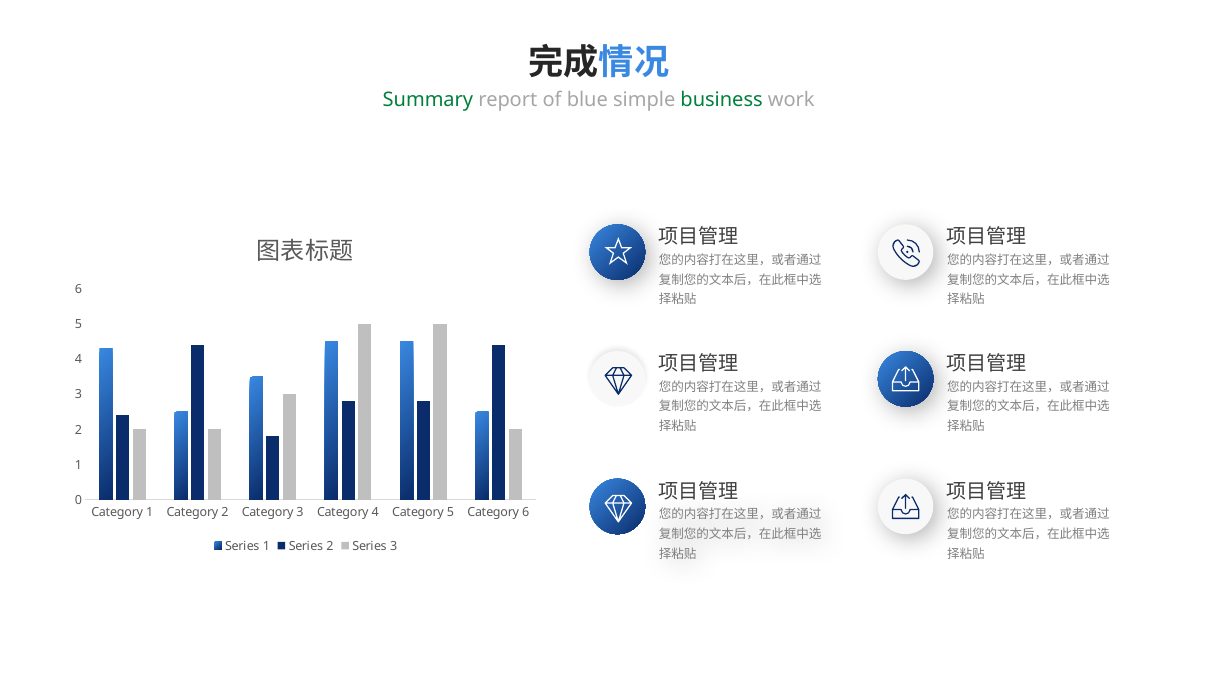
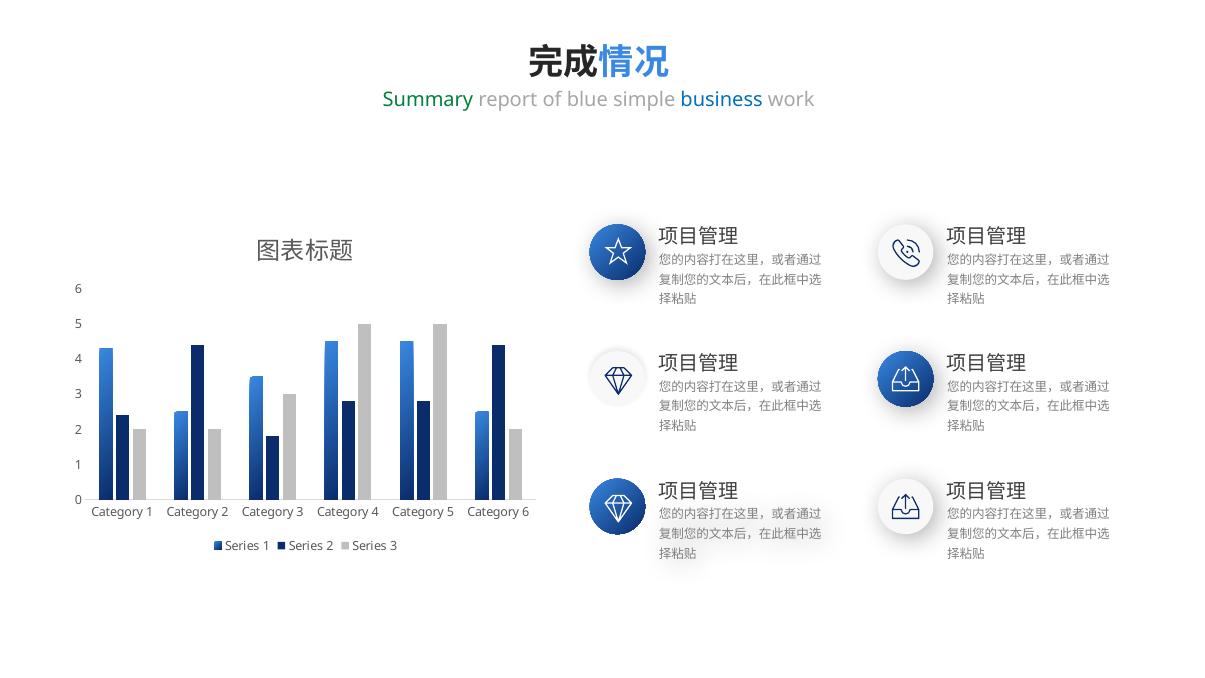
business colour: green -> blue (722, 100)
